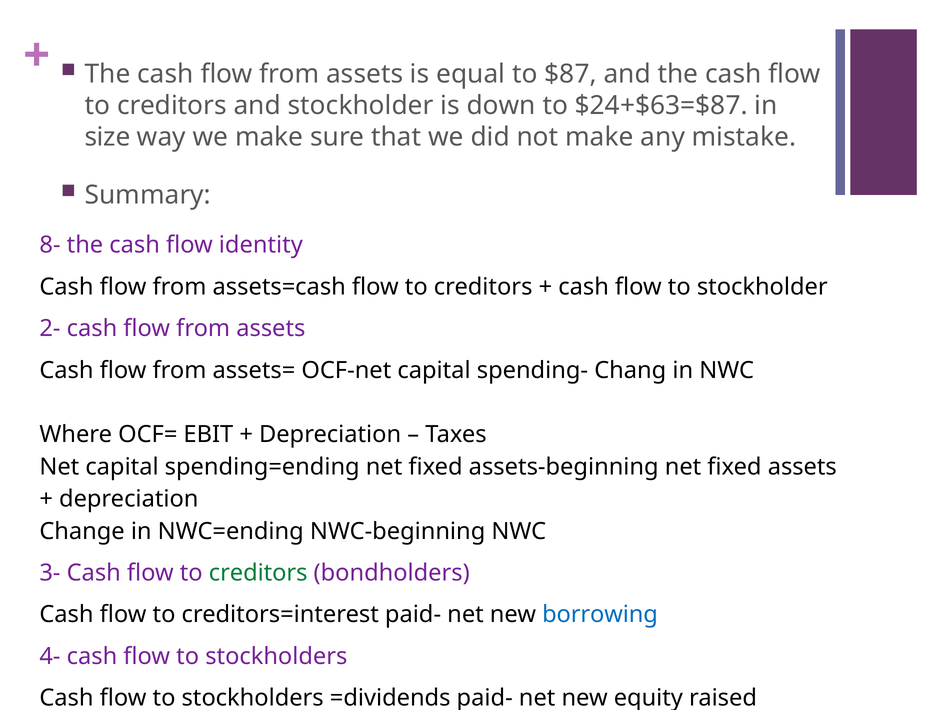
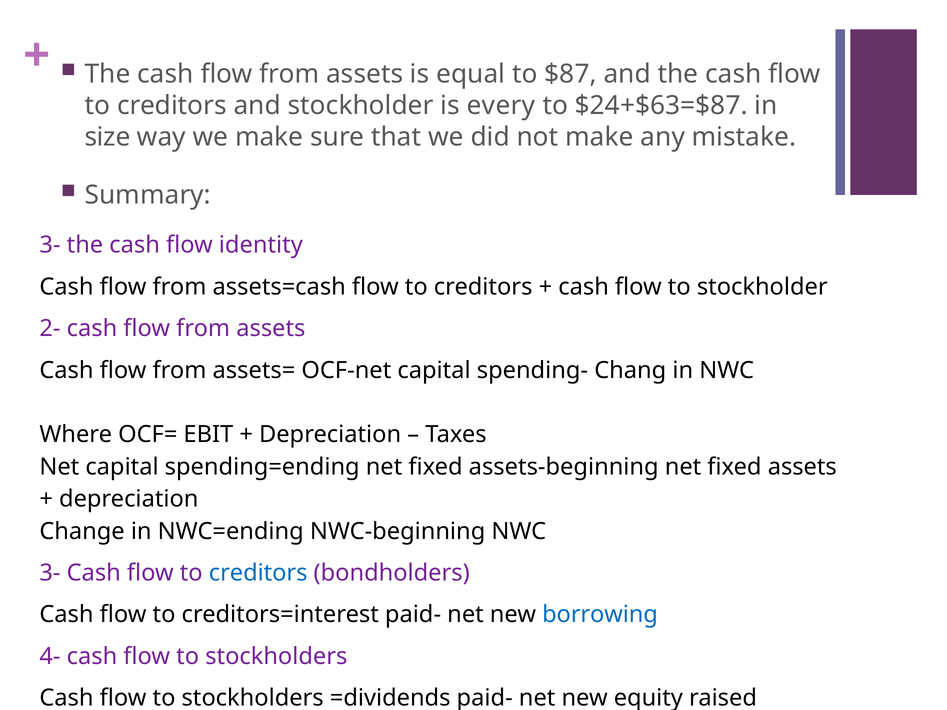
down: down -> every (501, 106)
8-: 8- -> 3- (50, 245)
creditors colour: green -> blue (258, 573)
